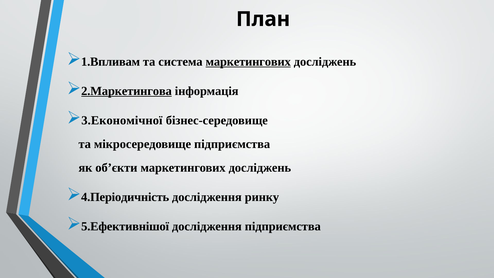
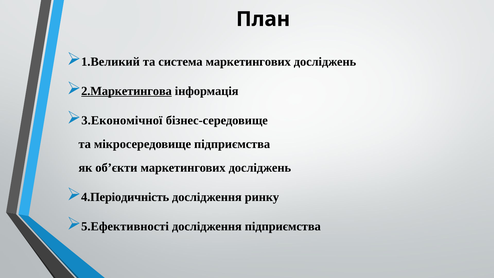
1.Впливам: 1.Впливам -> 1.Великий (111, 62)
маркетингових underline: present -> none (248, 62)
5.Ефективнішої: 5.Ефективнішої -> 5.Ефективності (125, 226)
